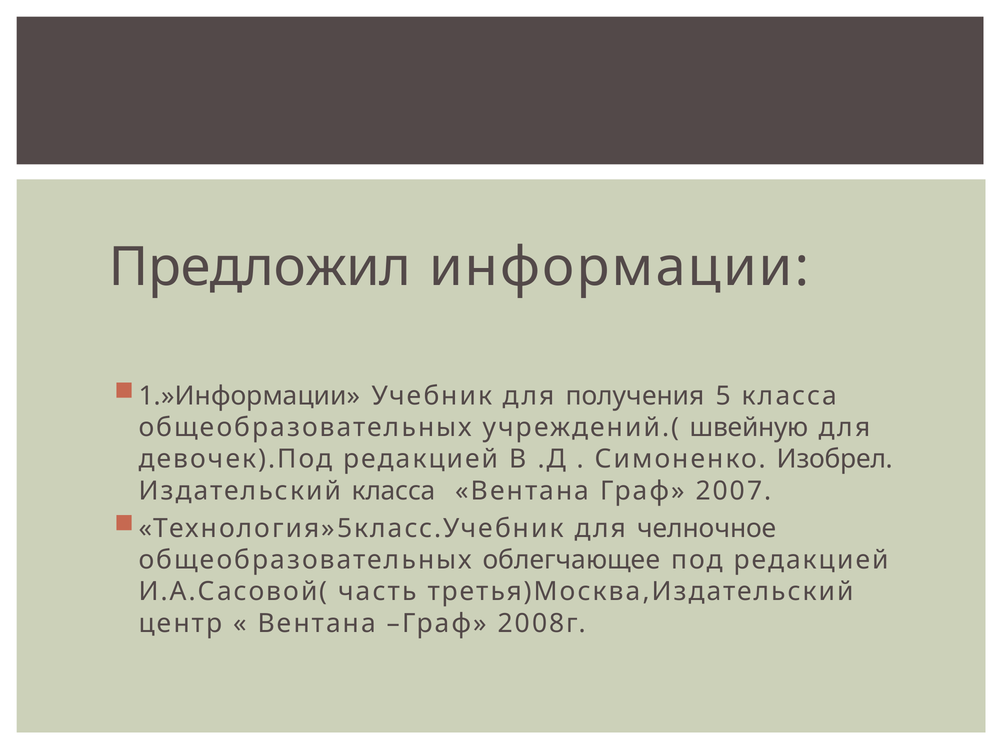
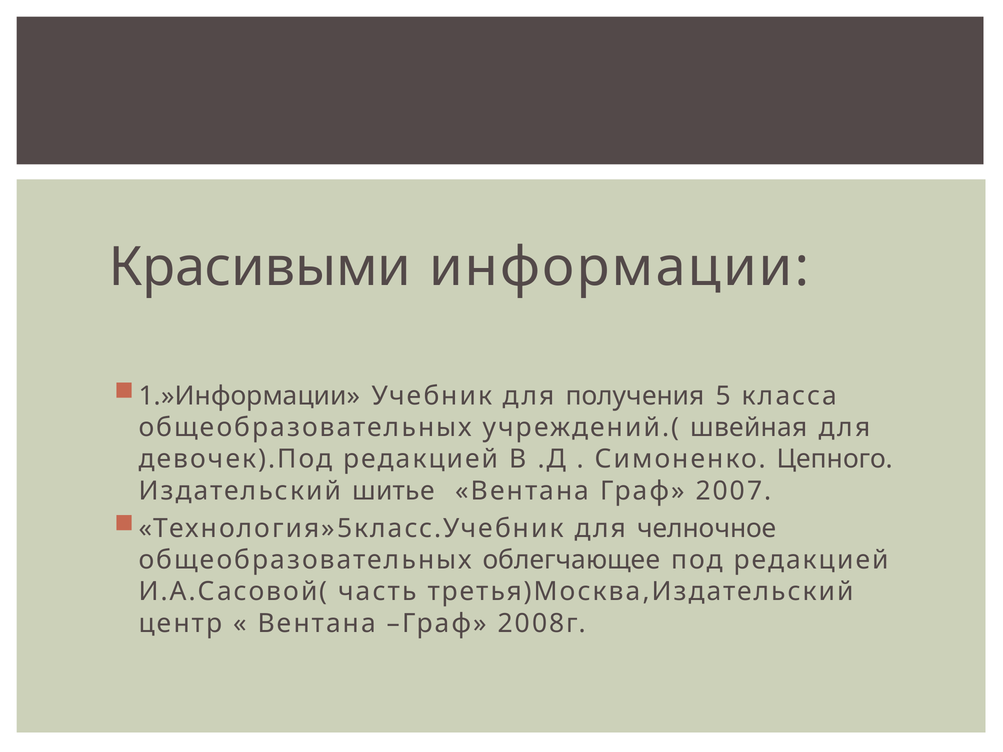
Предложил: Предложил -> Красивыми (260, 267)
швейную: швейную -> швейная (749, 428)
Изобрел: Изобрел -> Цепного (835, 459)
Издательский класса: класса -> шитье (394, 491)
